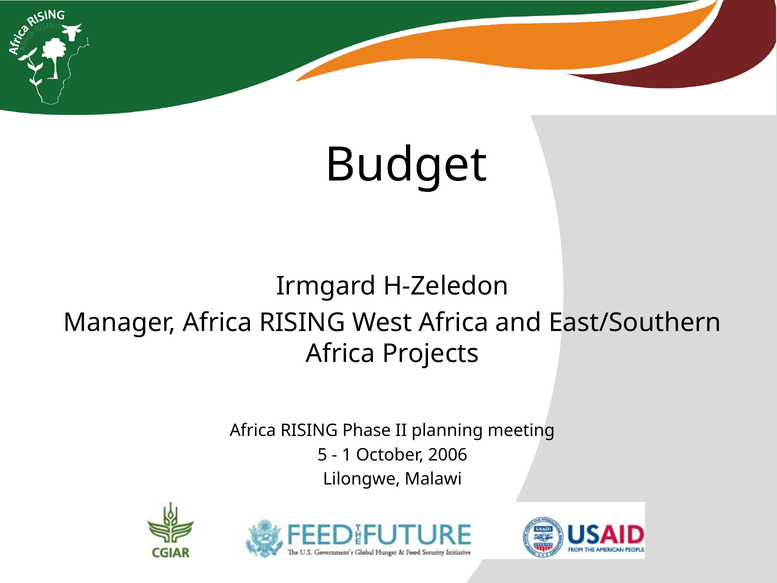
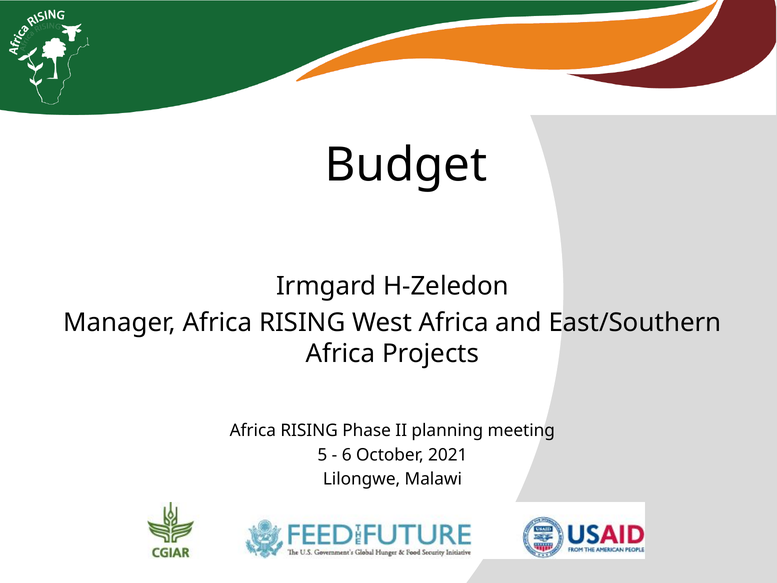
1: 1 -> 6 (347, 455)
2006: 2006 -> 2021 (448, 455)
